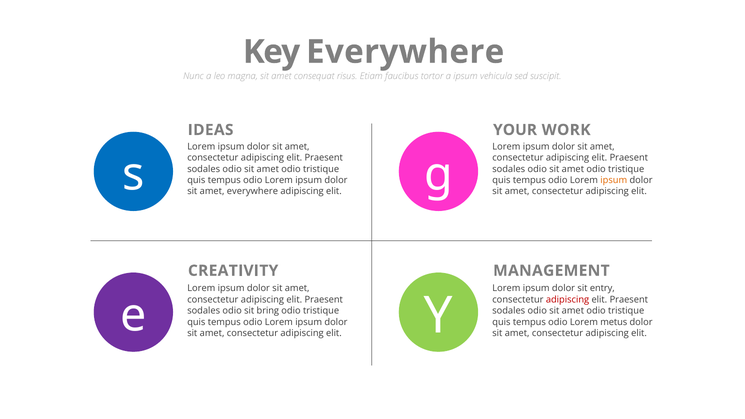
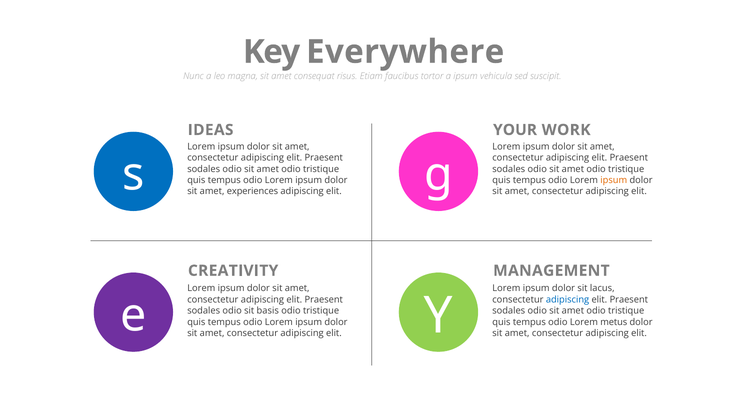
amet everywhere: everywhere -> experiences (252, 191)
entry: entry -> lacus (602, 288)
adipiscing colour: red -> blue (568, 300)
bring: bring -> basis (268, 311)
